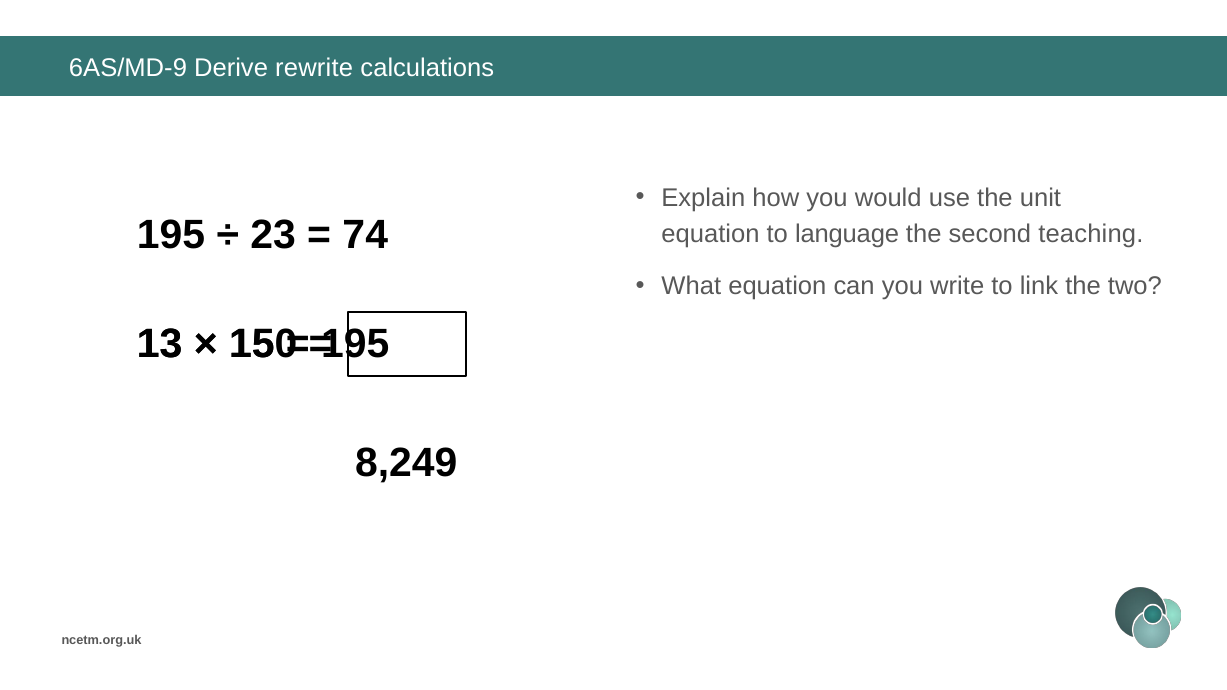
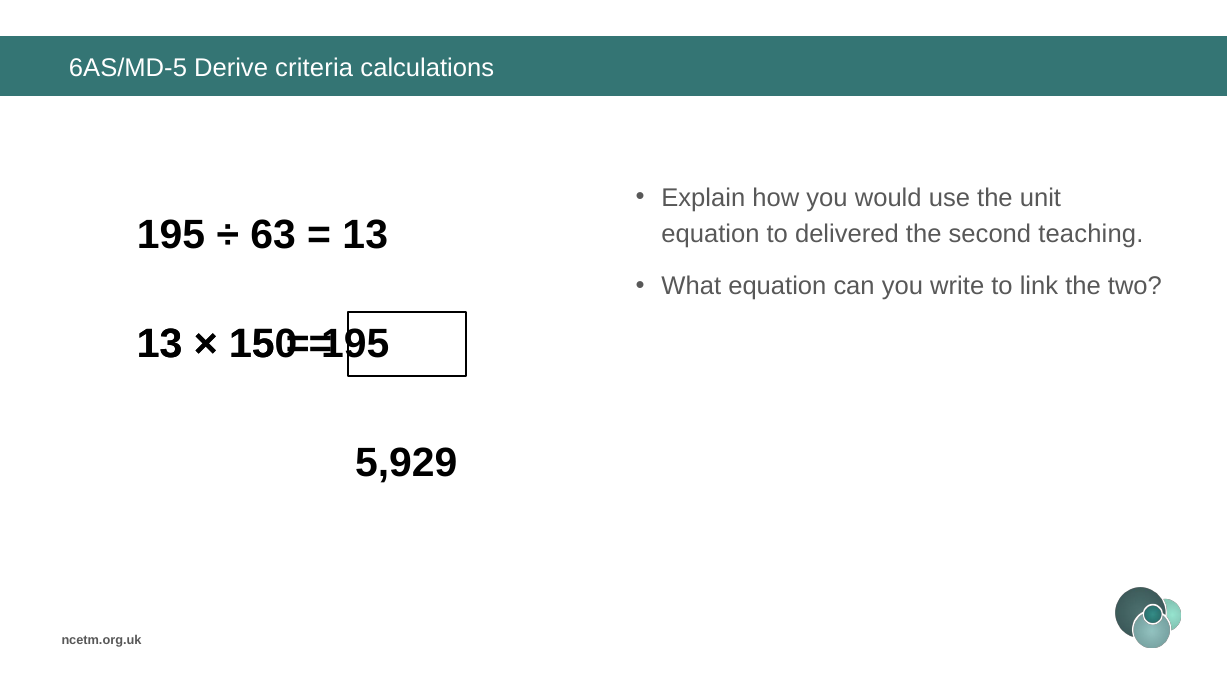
6AS/MD-9: 6AS/MD-9 -> 6AS/MD-5 (128, 68)
rewrite: rewrite -> criteria (314, 68)
23: 23 -> 63 (273, 235)
74: 74 -> 13 (365, 235)
language: language -> delivered (847, 234)
8,249: 8,249 -> 5,929 (406, 463)
